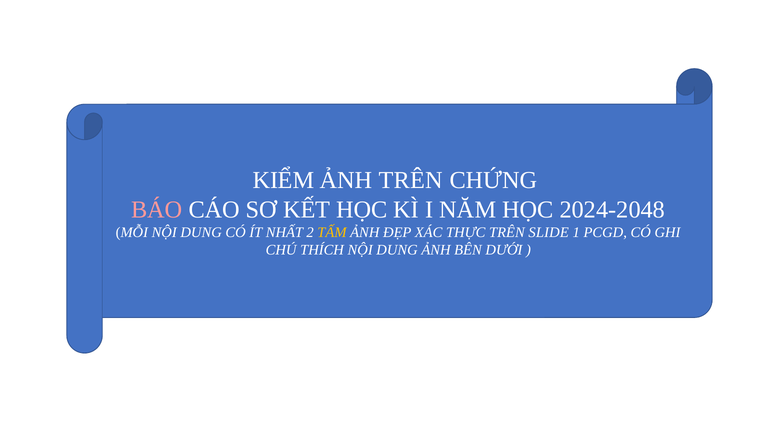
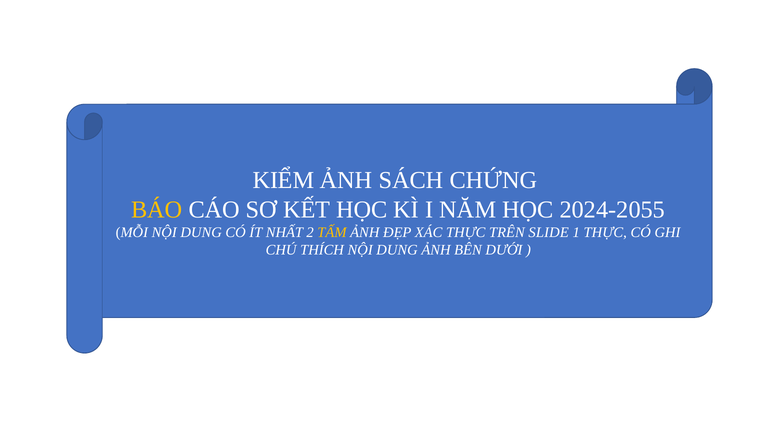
ẢNH TRÊN: TRÊN -> SÁCH (411, 180)
BÁO colour: pink -> yellow (157, 210)
2024-2048: 2024-2048 -> 2024-2055 (612, 210)
1 PCGD: PCGD -> THỰC (605, 232)
